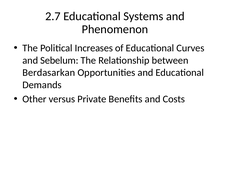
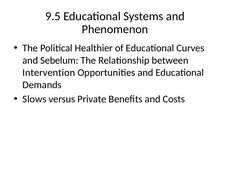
2.7: 2.7 -> 9.5 (53, 16)
Increases: Increases -> Healthier (94, 48)
Berdasarkan: Berdasarkan -> Intervention (49, 73)
Other: Other -> Slows (34, 99)
